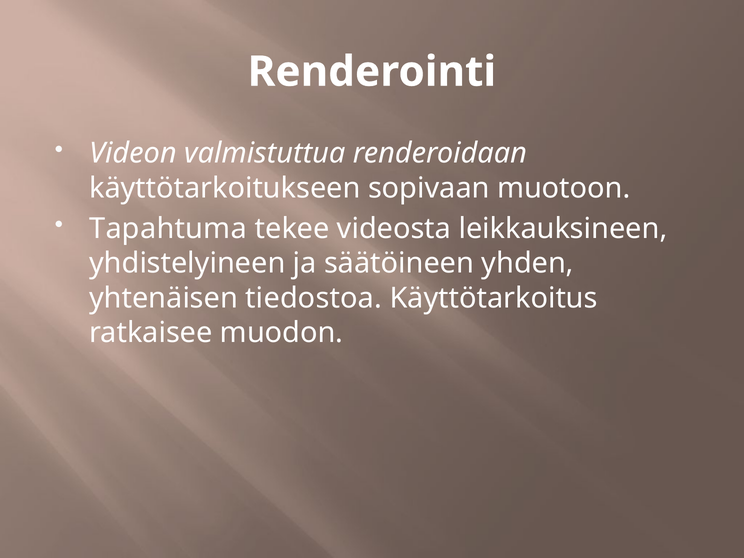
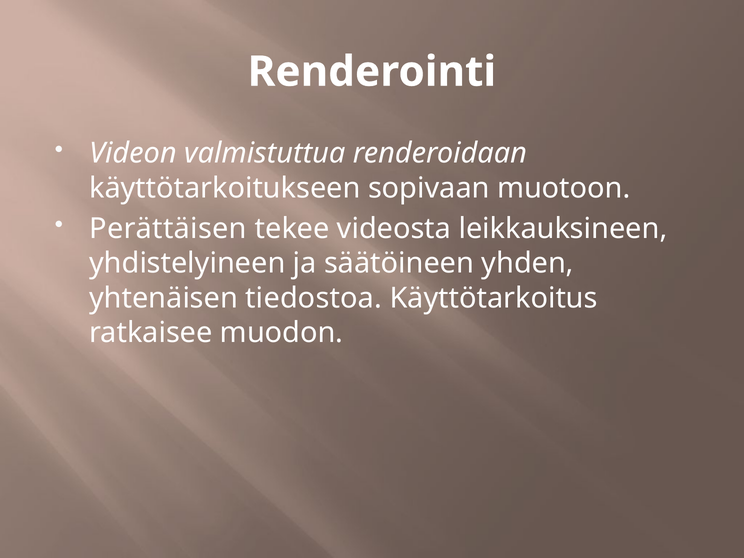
Tapahtuma: Tapahtuma -> Perättäisen (168, 229)
